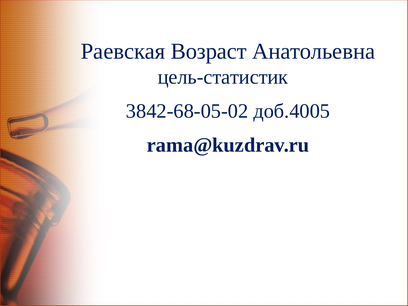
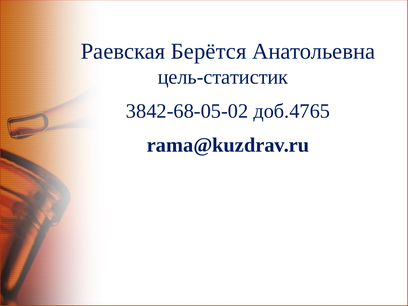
Возраст: Возраст -> Берётся (209, 51)
доб.4005: доб.4005 -> доб.4765 (292, 111)
